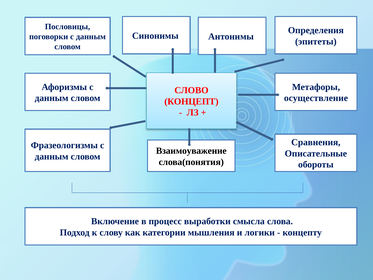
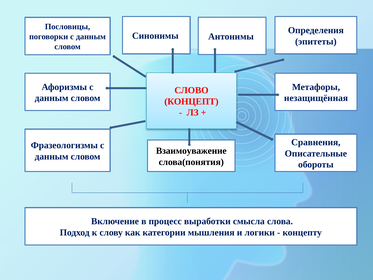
осуществление: осуществление -> незащищённая (316, 98)
